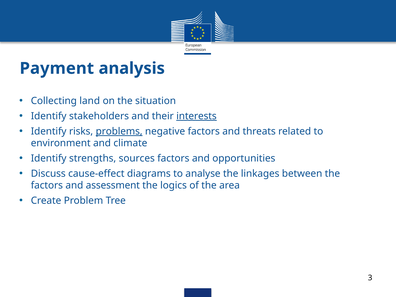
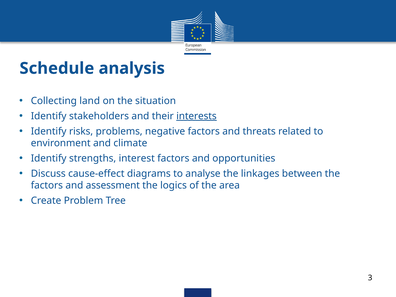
Payment: Payment -> Schedule (57, 68)
problems underline: present -> none (119, 131)
sources: sources -> interest (137, 158)
